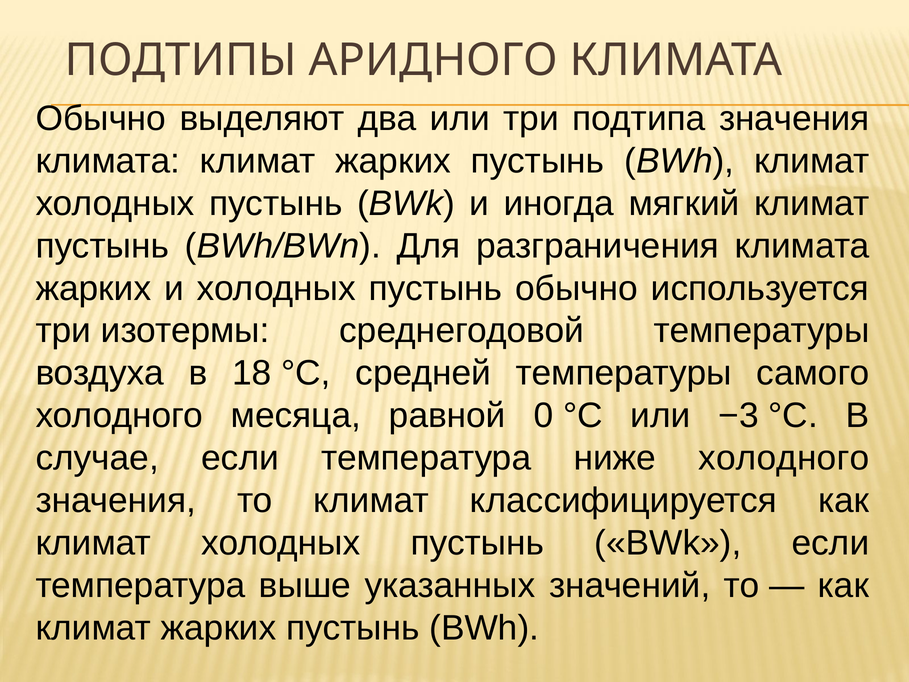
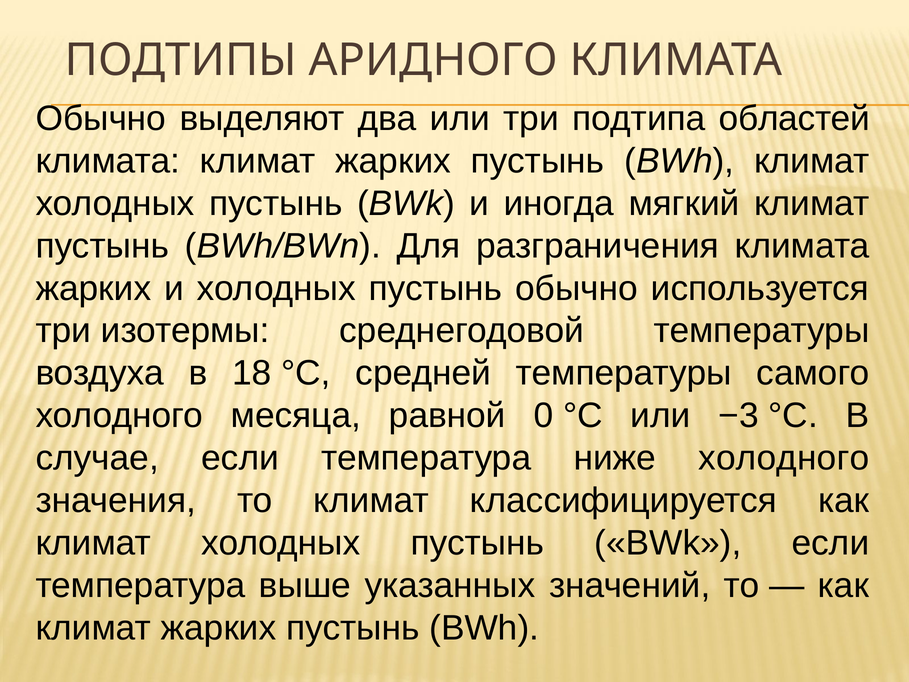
подтипа значения: значения -> областей (794, 118)
